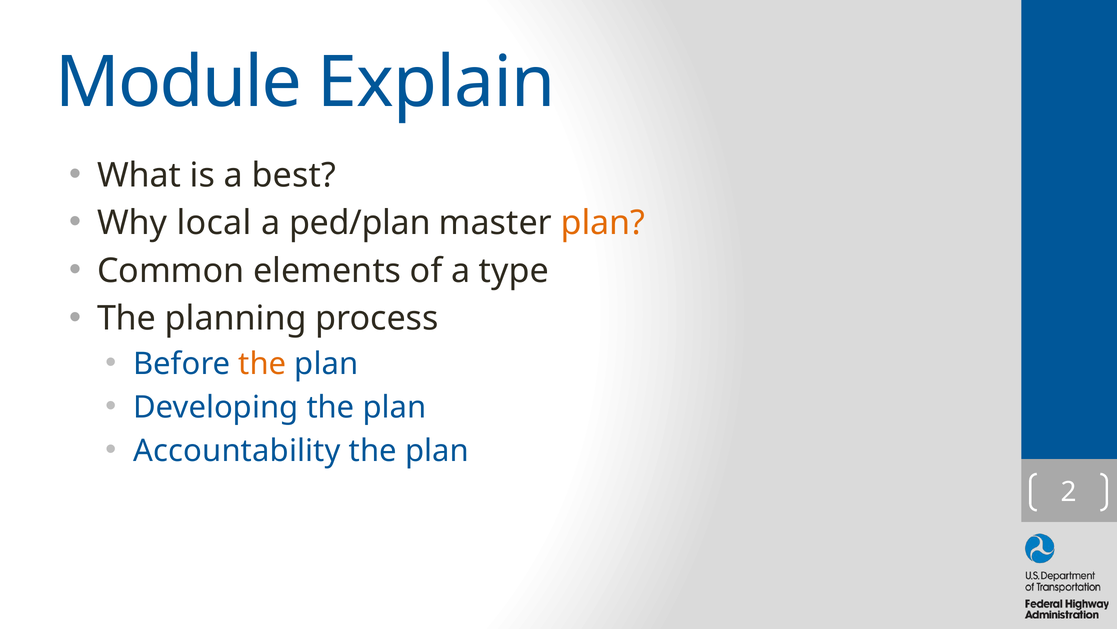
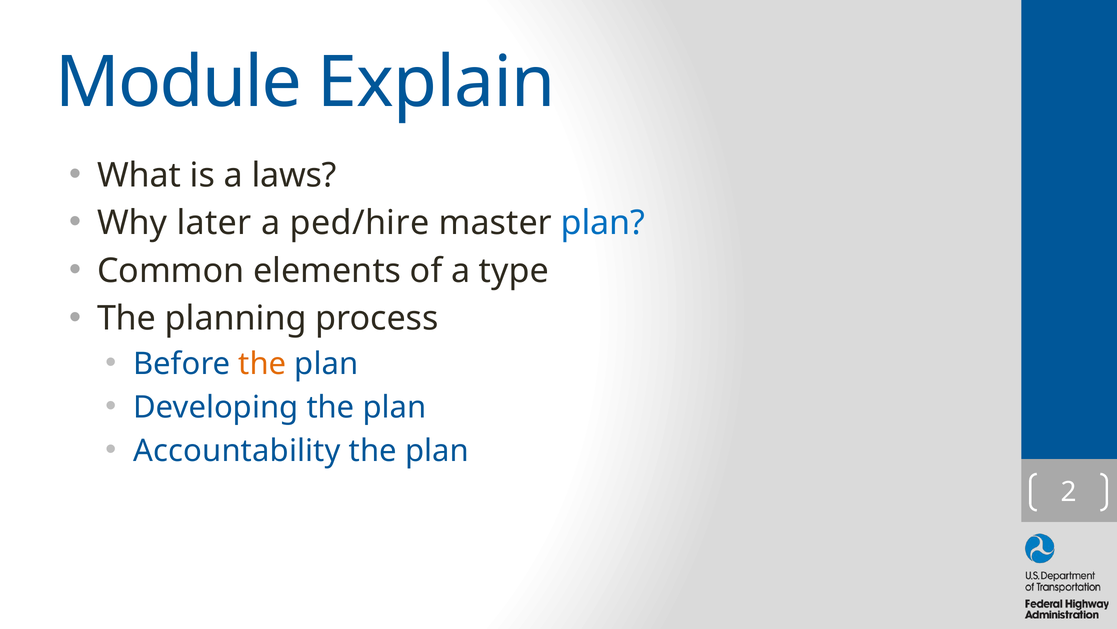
best: best -> laws (294, 175)
local: local -> later (214, 223)
ped/plan: ped/plan -> ped/hire (360, 223)
plan colour: orange -> blue (603, 223)
